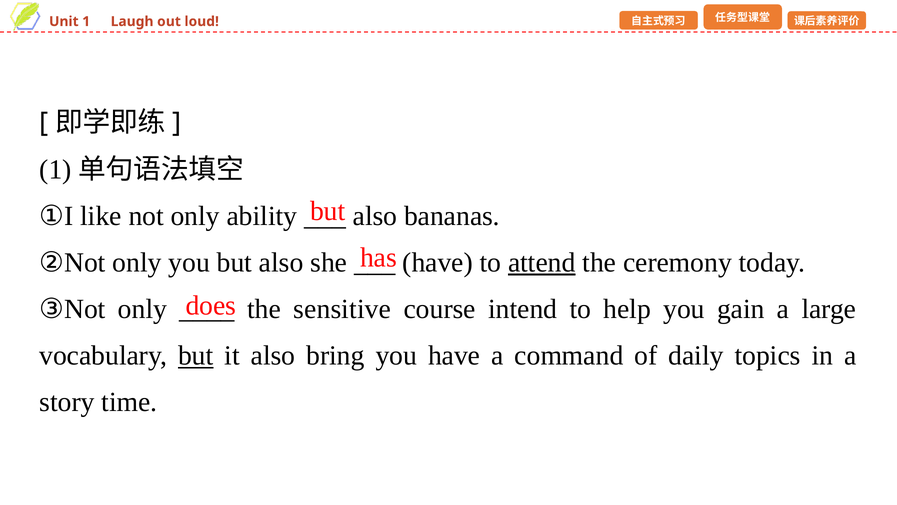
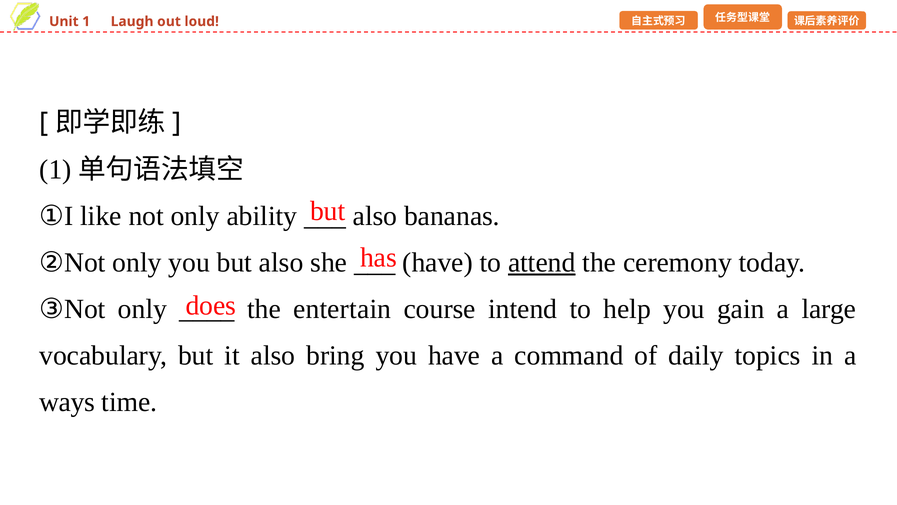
sensitive: sensitive -> entertain (342, 309)
but underline: present -> none (196, 355)
story: story -> ways (67, 402)
